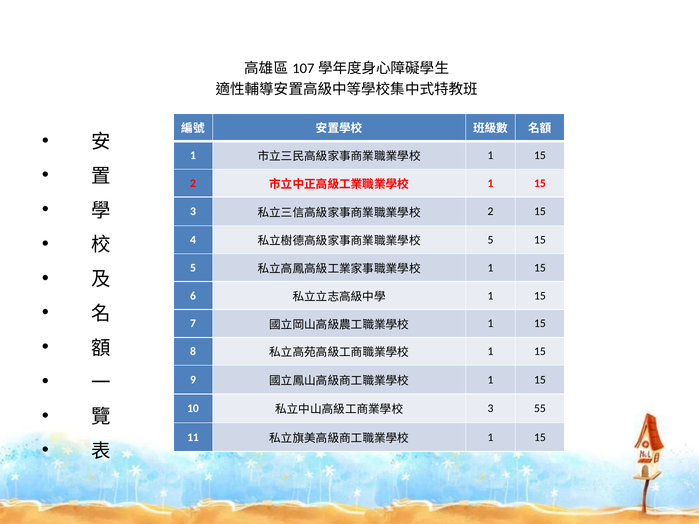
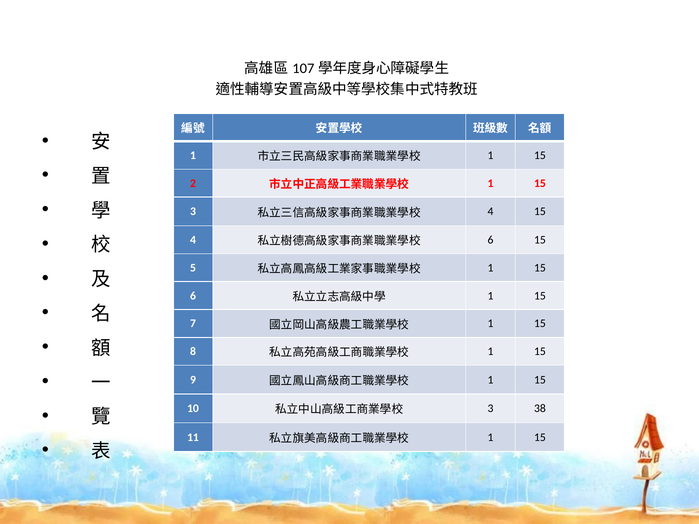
2: 2 -> 4 (491, 212)
5: 5 -> 6 (491, 240)
55: 55 -> 38 (540, 409)
